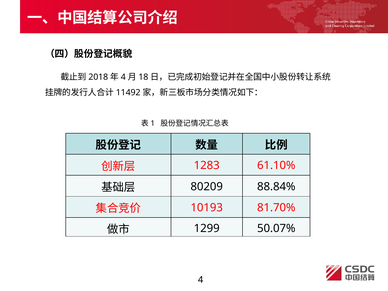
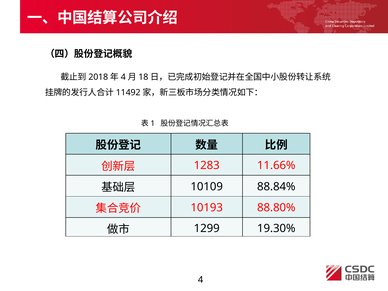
61.10%: 61.10% -> 11.66% (276, 165)
80209: 80209 -> 10109 (207, 187)
81.70%: 81.70% -> 88.80% (276, 208)
50.07%: 50.07% -> 19.30% (276, 228)
